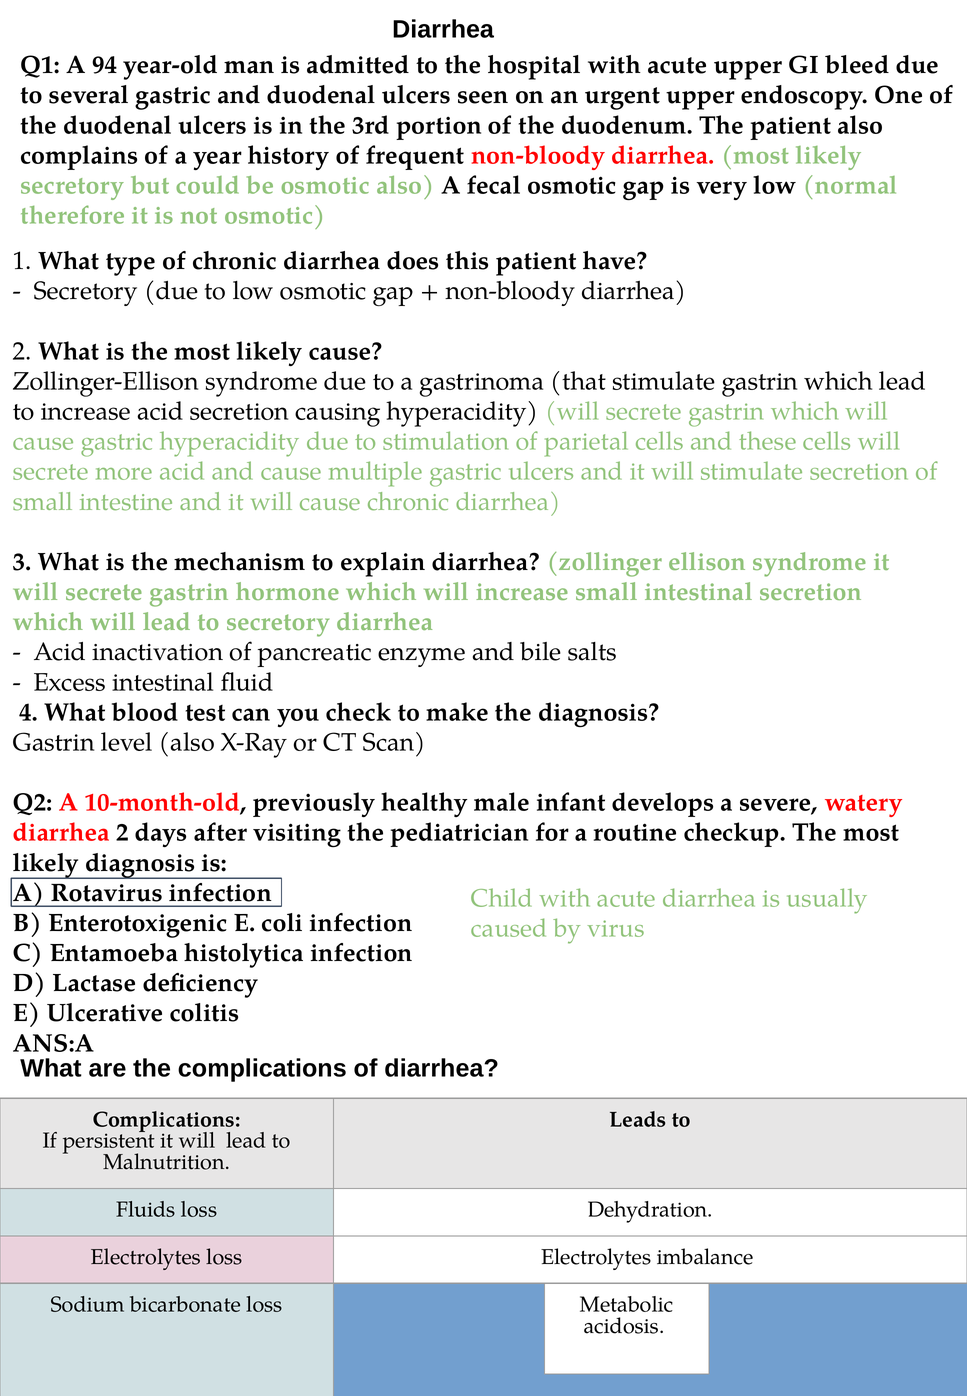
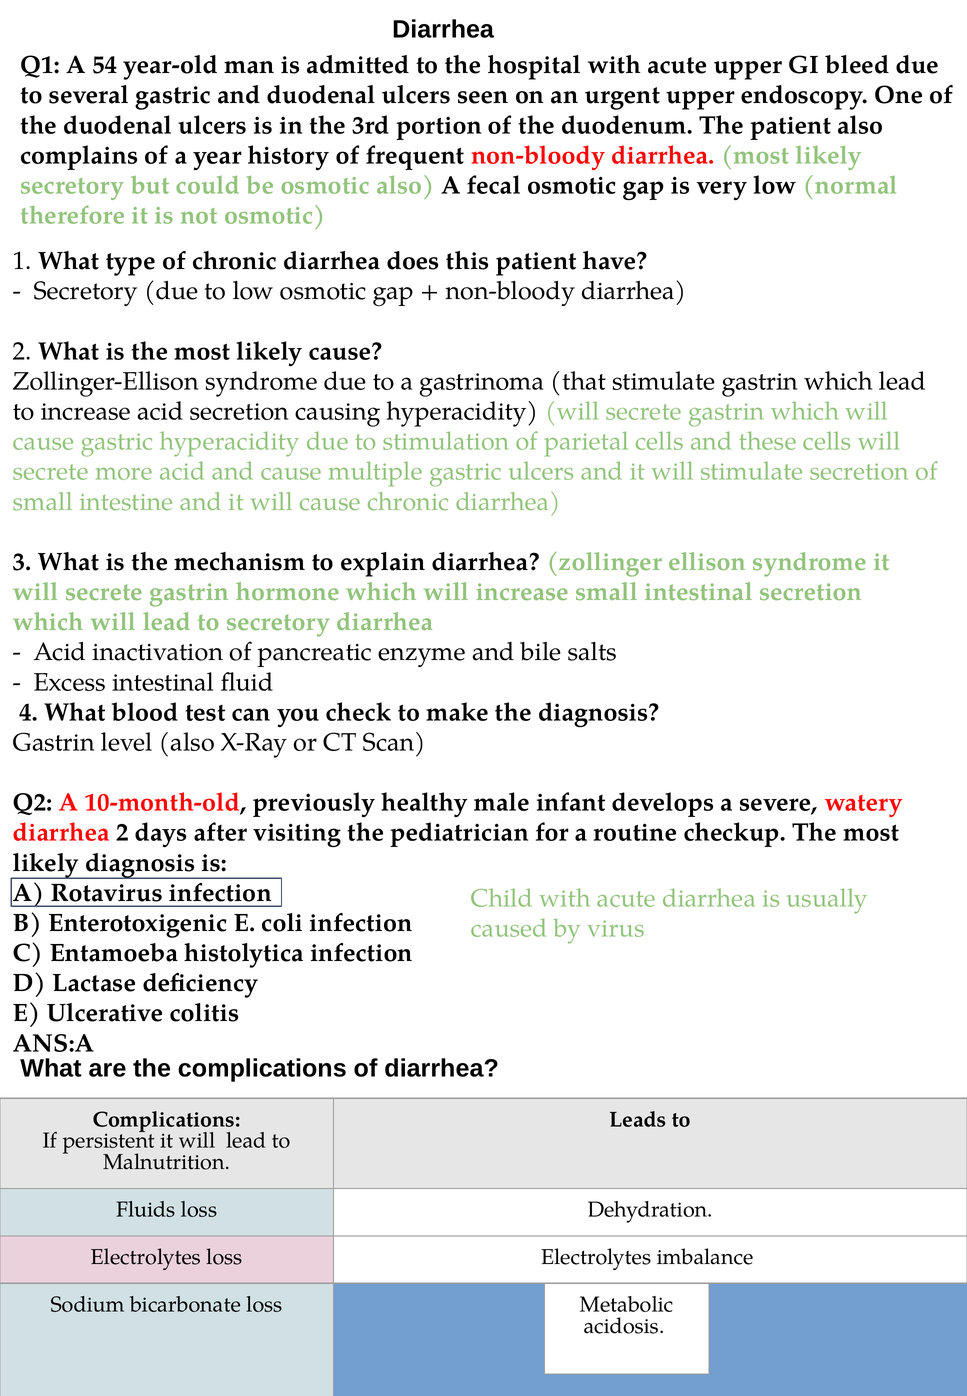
94: 94 -> 54 (105, 65)
